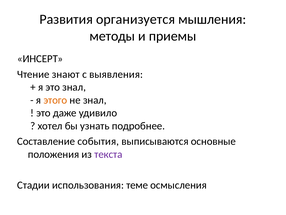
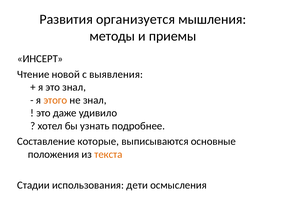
знают: знают -> новой (66, 74)
события: события -> которые (98, 141)
текста colour: purple -> orange (108, 154)
теме: теме -> дети (137, 185)
